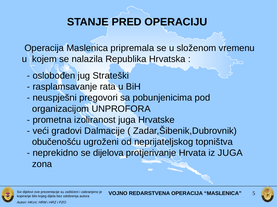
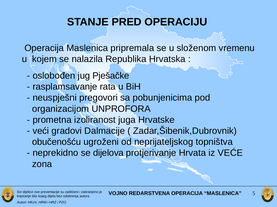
Strateški: Strateški -> Pješačke (111, 76)
iz JUGA: JUGA -> VEĆE (230, 153)
